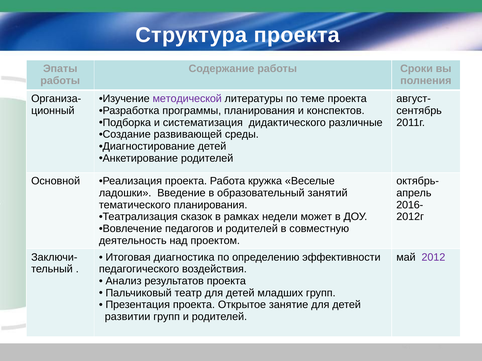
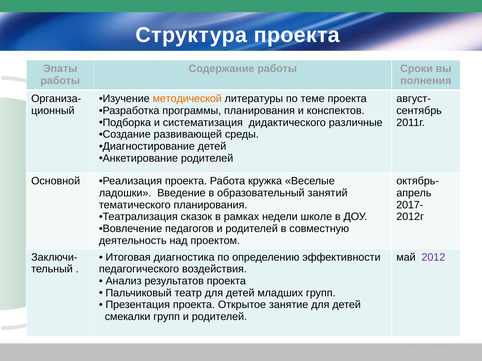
методической colour: purple -> orange (187, 99)
2016-: 2016- -> 2017- (410, 205)
может: может -> школе (316, 217)
развитии: развитии -> смекалки (128, 317)
